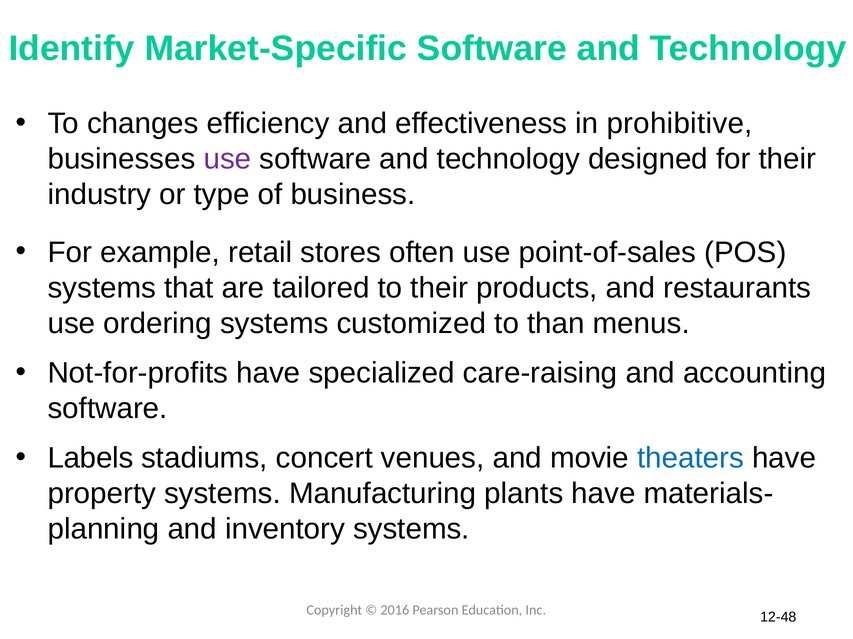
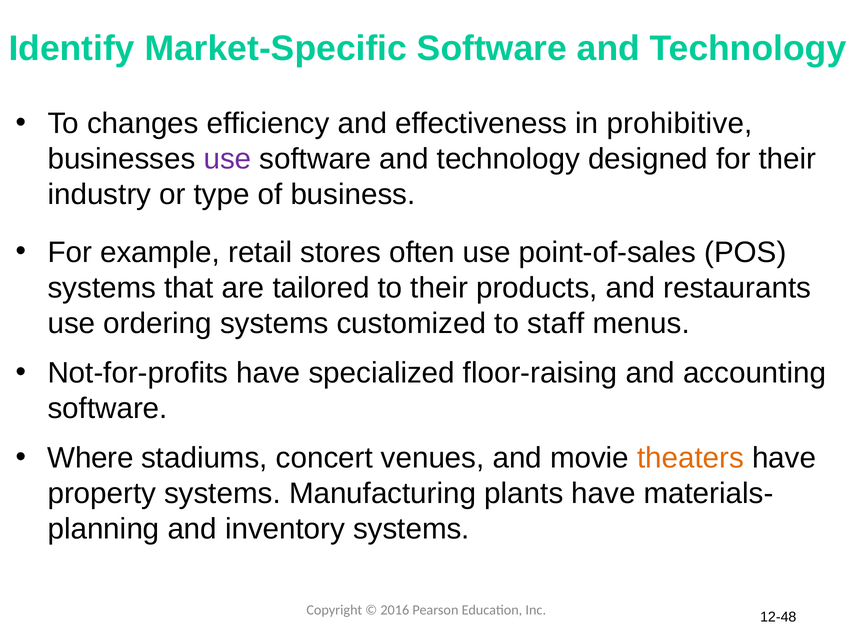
than: than -> staff (556, 324)
care-raising: care-raising -> floor-raising (540, 373)
Labels: Labels -> Where (91, 459)
theaters colour: blue -> orange (691, 459)
